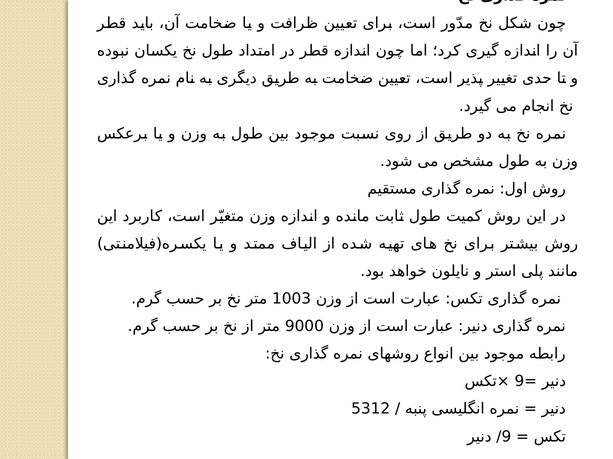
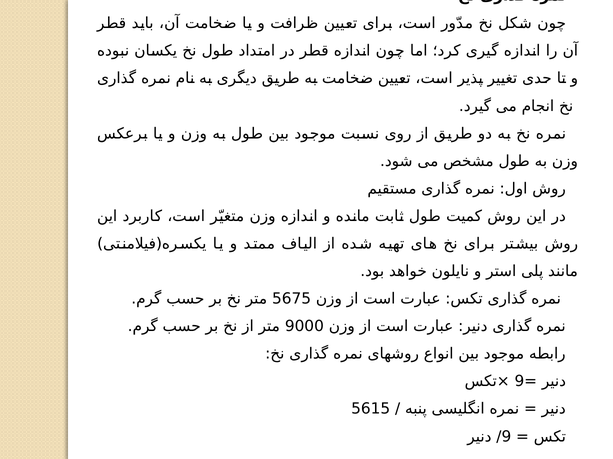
1003: 1003 -> 5675 (292, 299)
5312: 5312 -> 5615 (371, 410)
